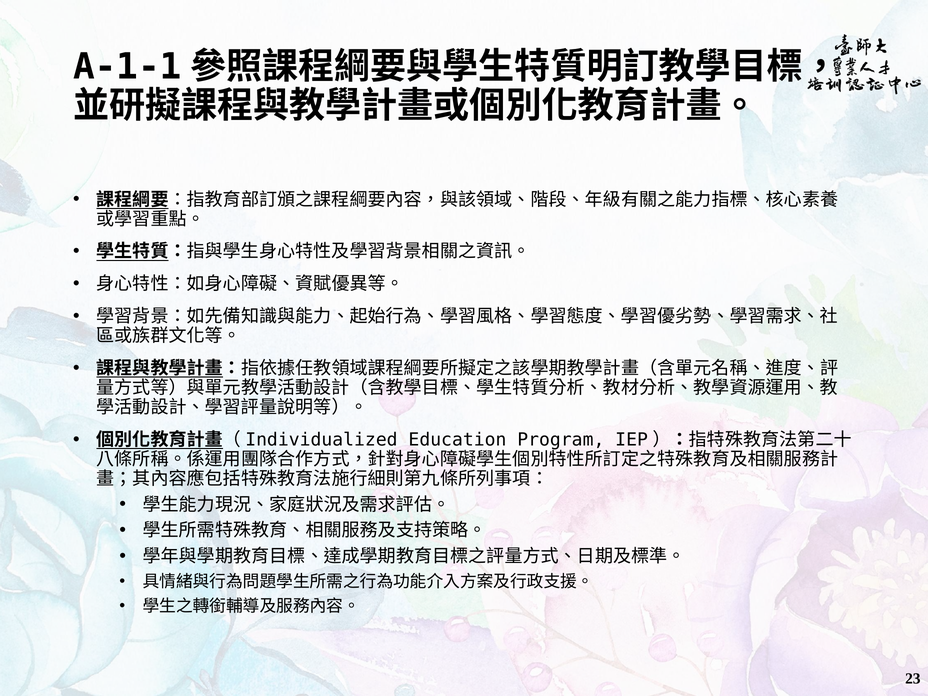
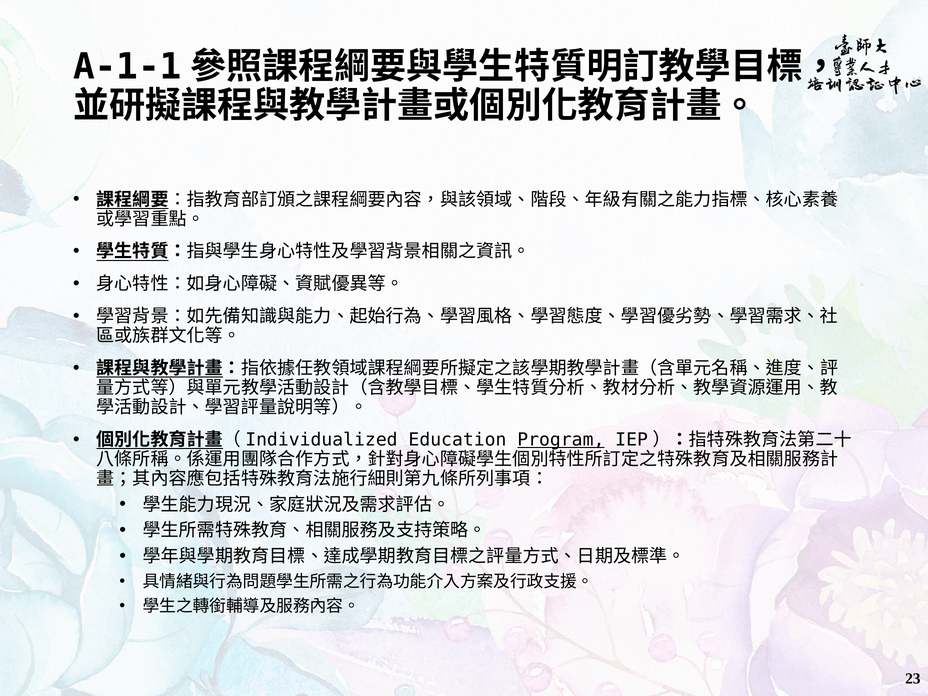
Program underline: none -> present (561, 440)
